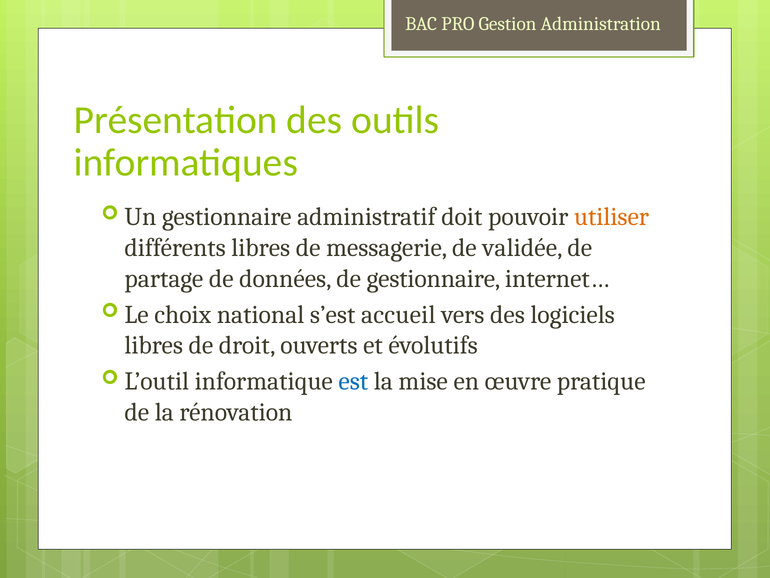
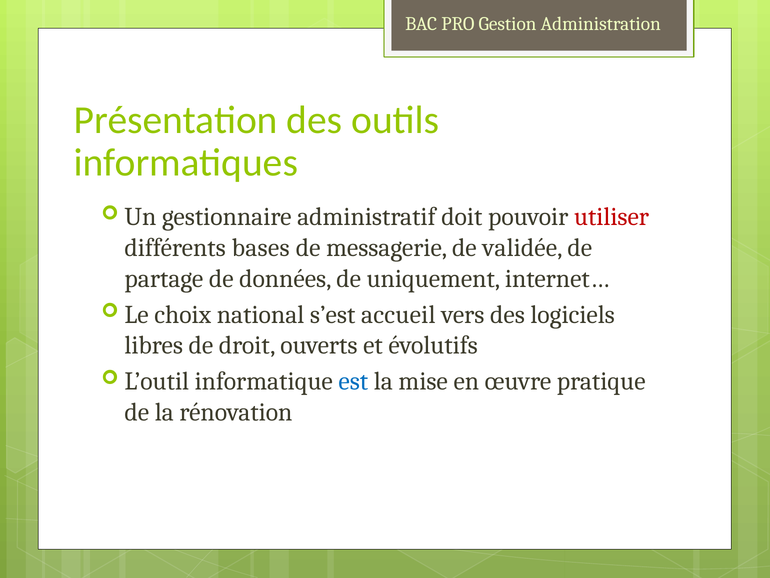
utiliser colour: orange -> red (612, 217)
différents libres: libres -> bases (261, 248)
de gestionnaire: gestionnaire -> uniquement (433, 278)
